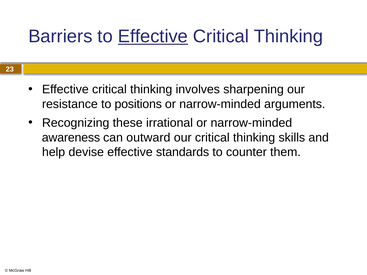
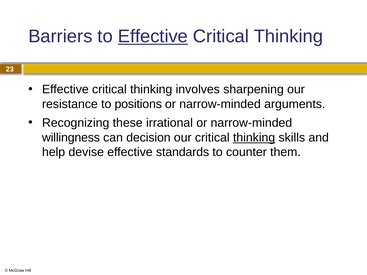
awareness: awareness -> willingness (71, 138)
outward: outward -> decision (148, 138)
thinking underline: none -> present (254, 138)
